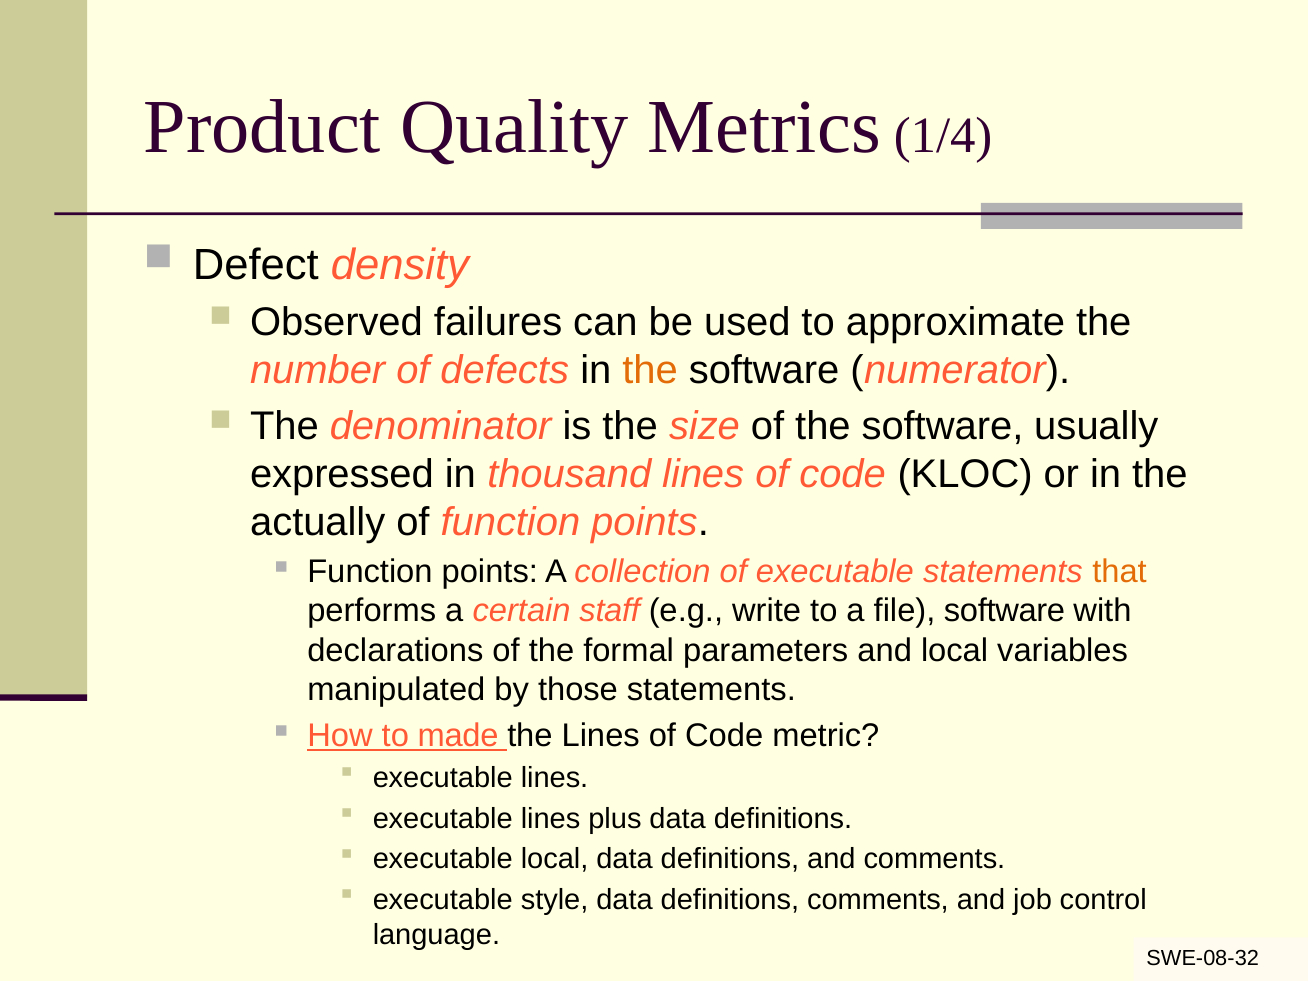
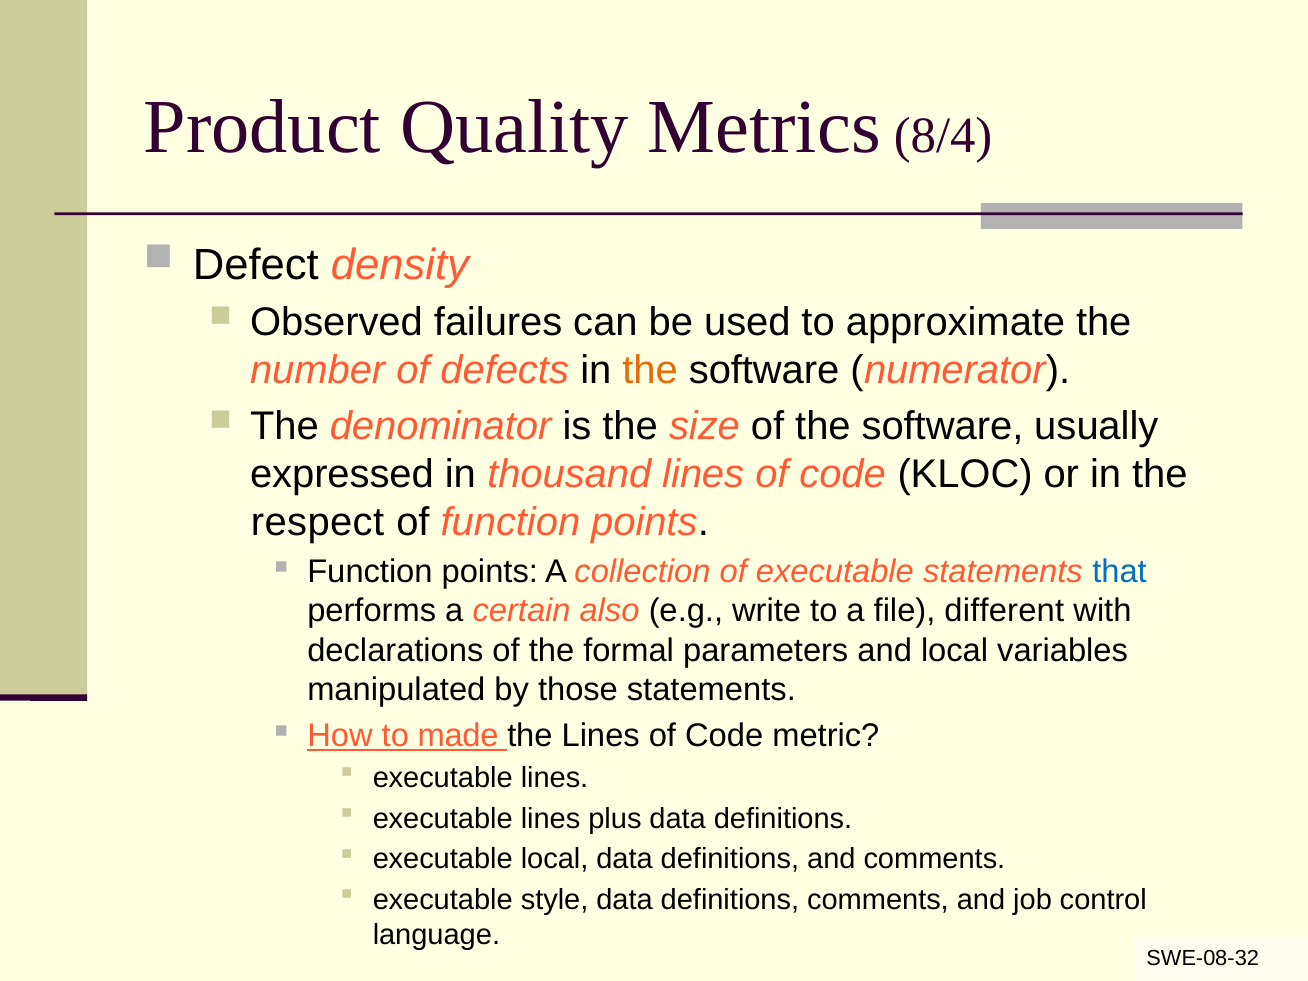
1/4: 1/4 -> 8/4 (943, 135)
actually: actually -> respect (318, 522)
that colour: orange -> blue (1120, 572)
staff: staff -> also (610, 611)
file software: software -> different (1004, 611)
